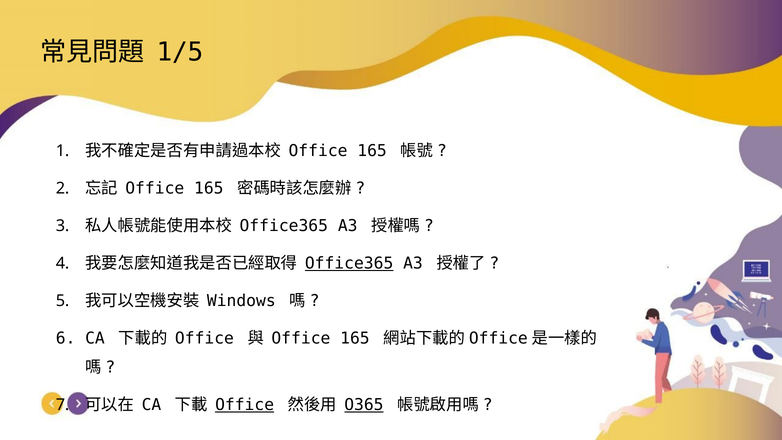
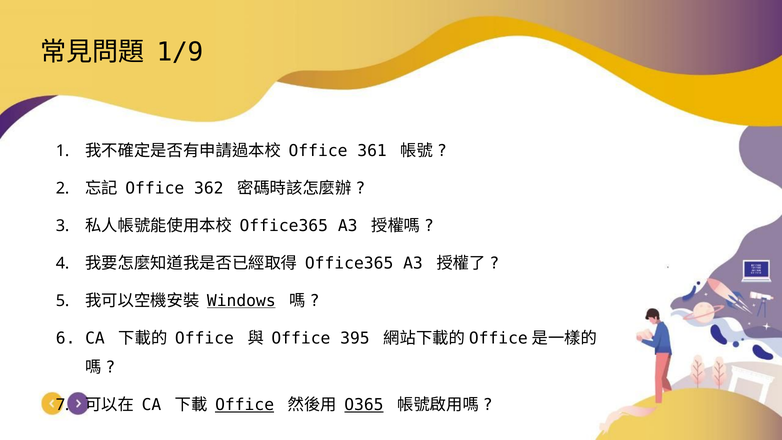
1/5: 1/5 -> 1/9 (180, 52)
165: 165 -> 361 (372, 151)
165: 165 -> 362 (209, 188)
Office365 underline: present -> none (349, 263)
Windows underline: none -> present (241, 301)
165: 165 -> 395 (355, 338)
